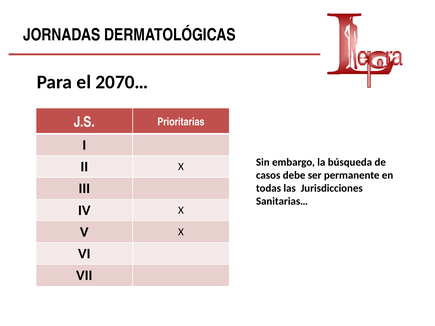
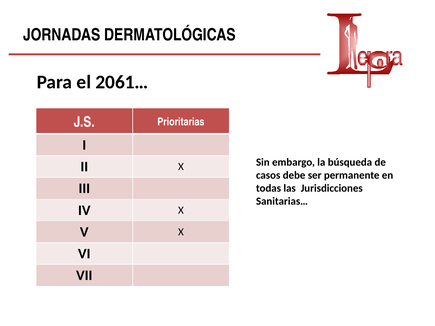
2070…: 2070… -> 2061… (122, 82)
